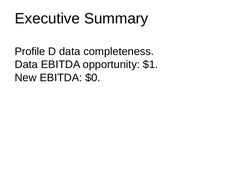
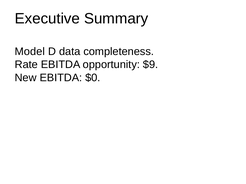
Profile: Profile -> Model (30, 52)
Data: Data -> Rate (26, 65)
$1: $1 -> $9 (151, 65)
